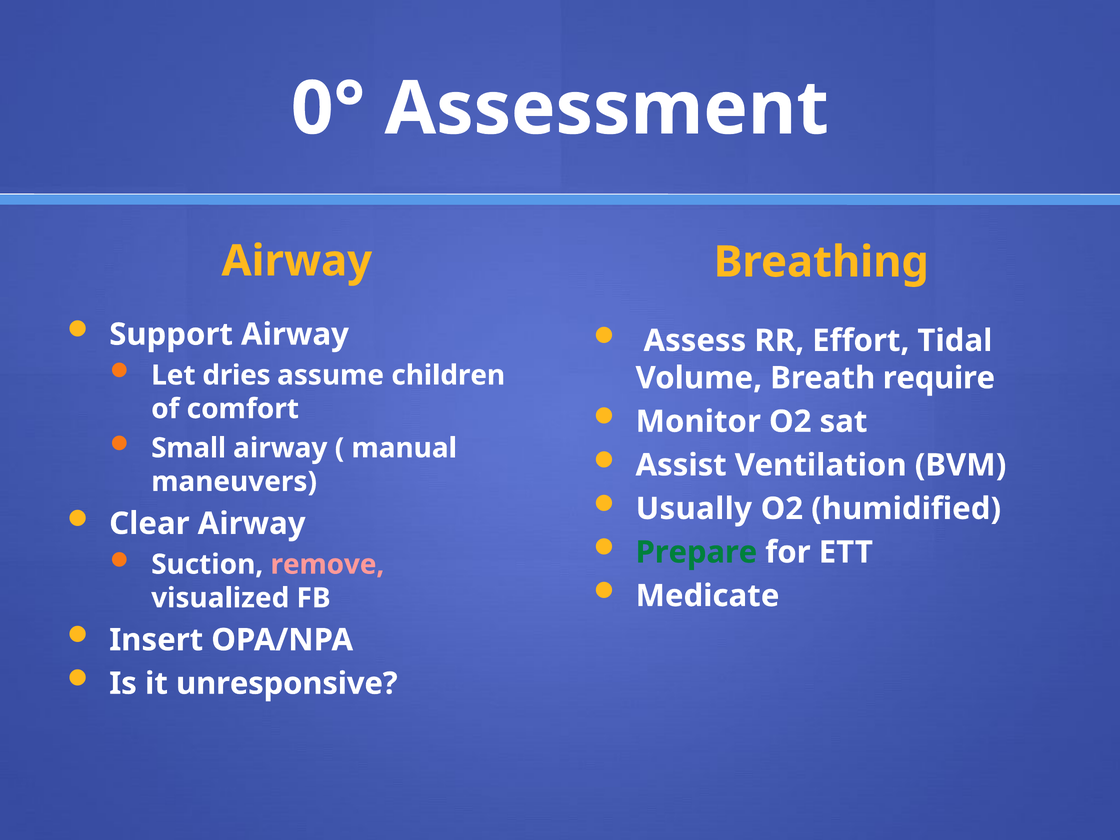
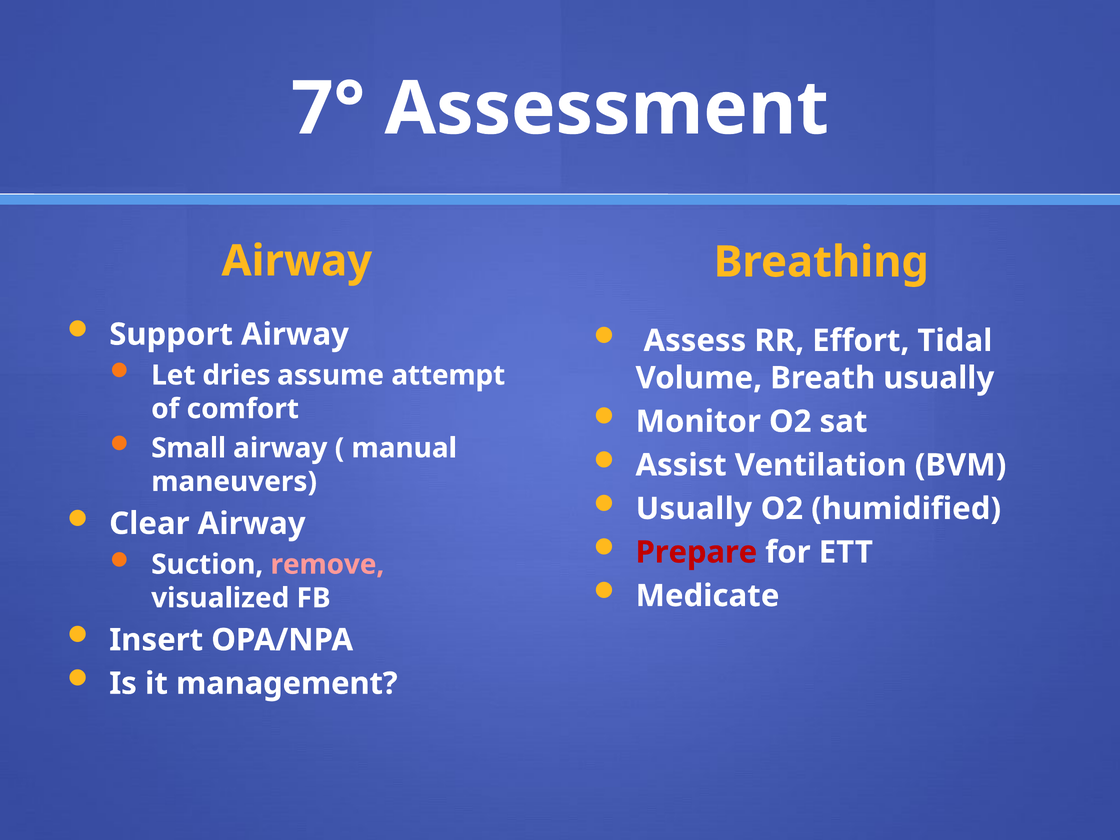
0°: 0° -> 7° (328, 109)
children: children -> attempt (448, 375)
Breath require: require -> usually (939, 378)
Prepare colour: green -> red (696, 552)
unresponsive: unresponsive -> management (287, 684)
